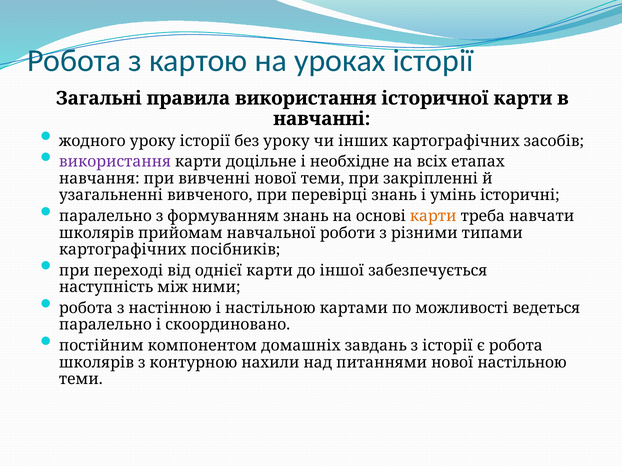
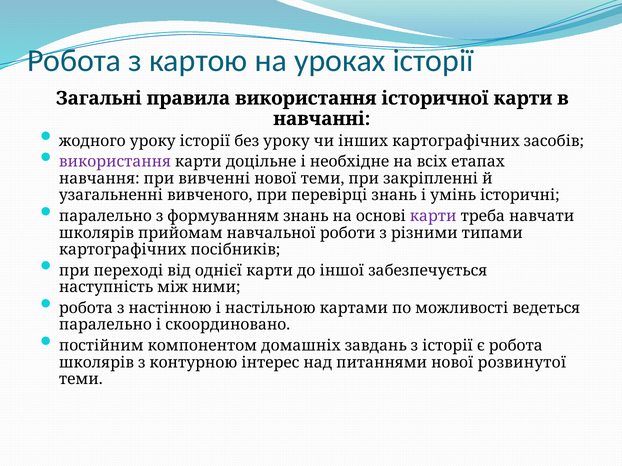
карти colour: orange -> purple (433, 216)
нахили: нахили -> інтерес (270, 363)
нової настільною: настільною -> розвинутої (522, 363)
